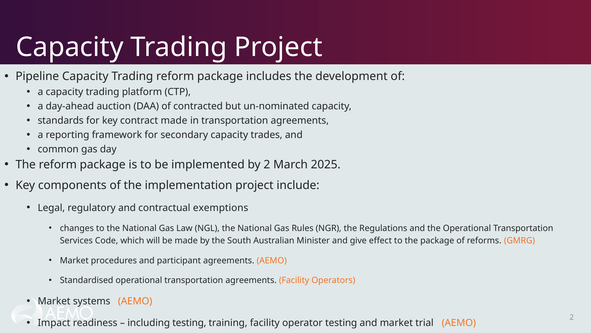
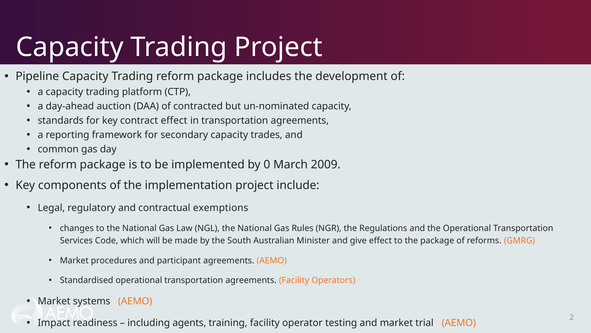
contract made: made -> effect (174, 120)
by 2: 2 -> 0 (267, 164)
2025: 2025 -> 2009 (326, 164)
including testing: testing -> agents (189, 322)
